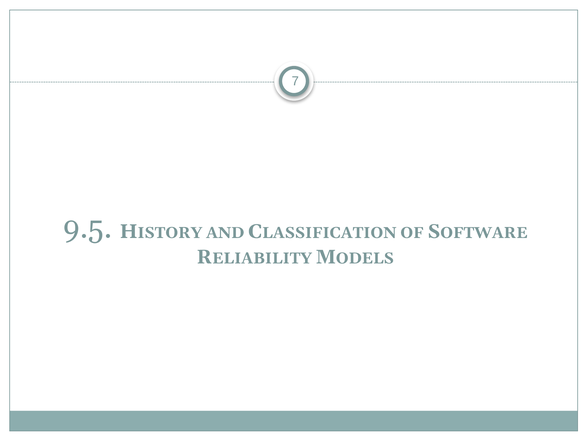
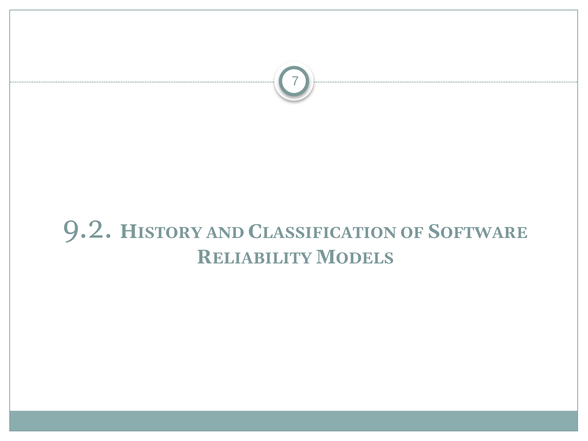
9.5: 9.5 -> 9.2 (88, 228)
